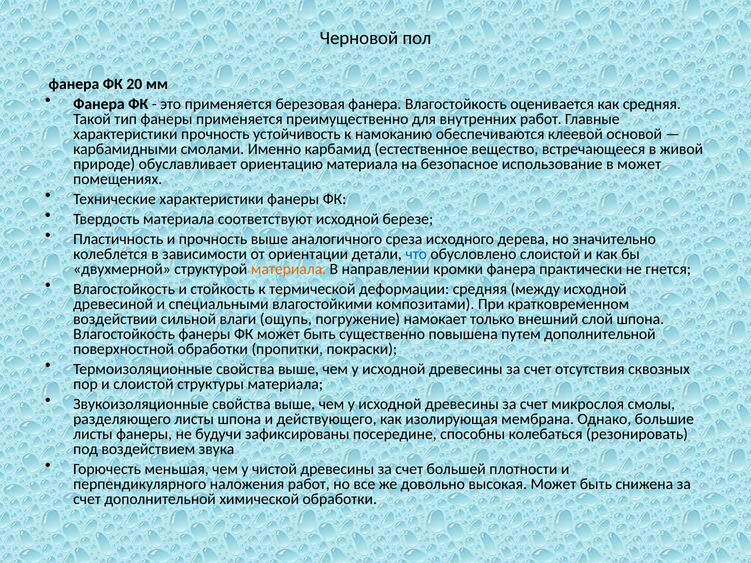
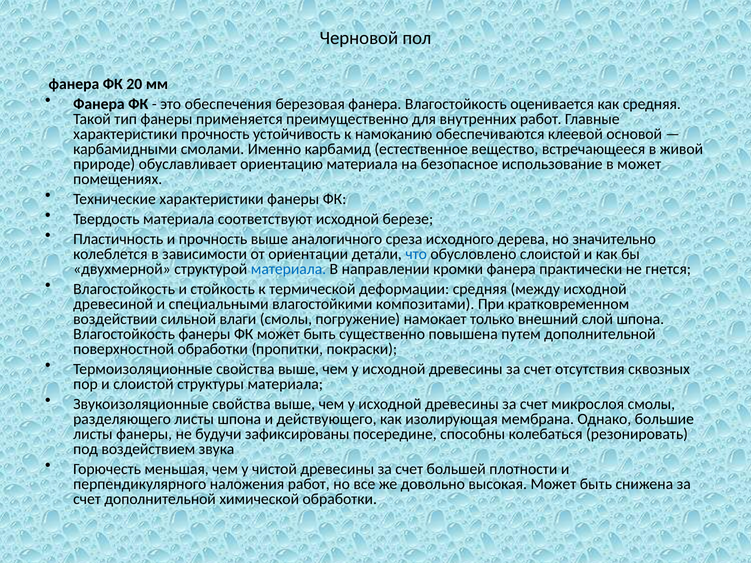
это применяется: применяется -> обеспечения (228, 104)
материала colour: orange -> blue (289, 269)
влаги ощупь: ощупь -> смолы (286, 319)
